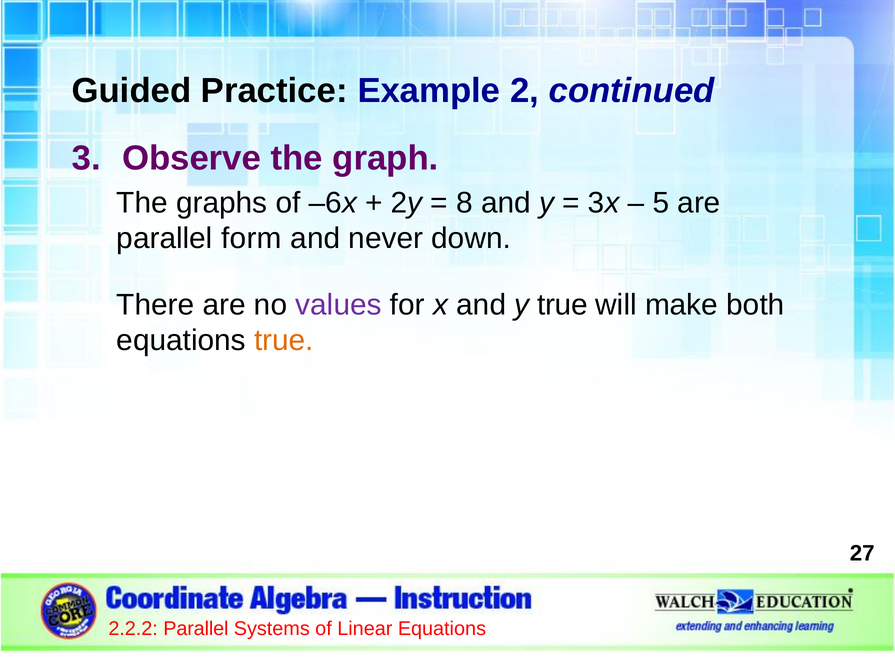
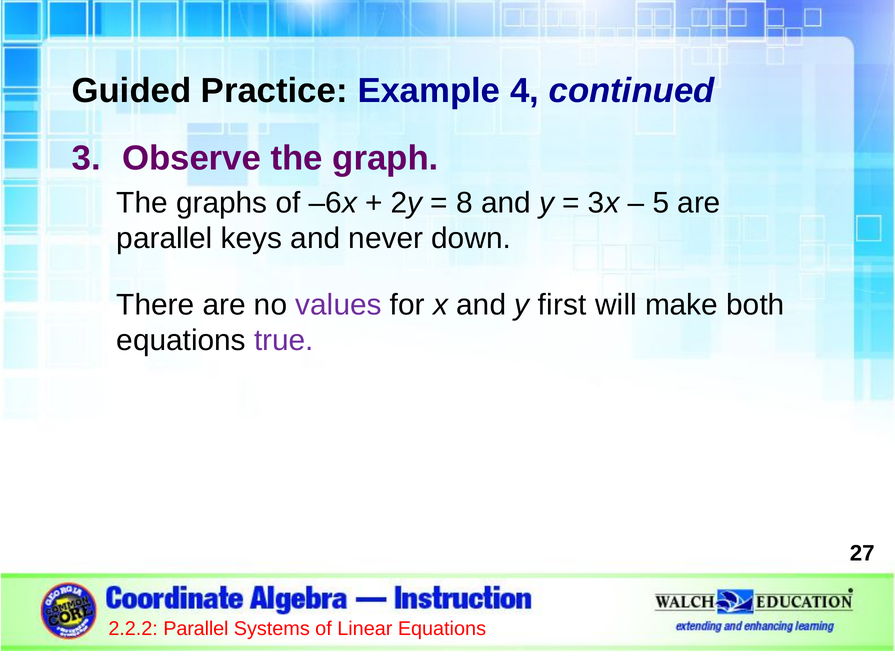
2: 2 -> 4 (524, 91)
form: form -> keys (251, 239)
y true: true -> first (562, 305)
true colour: orange -> purple (284, 341)
